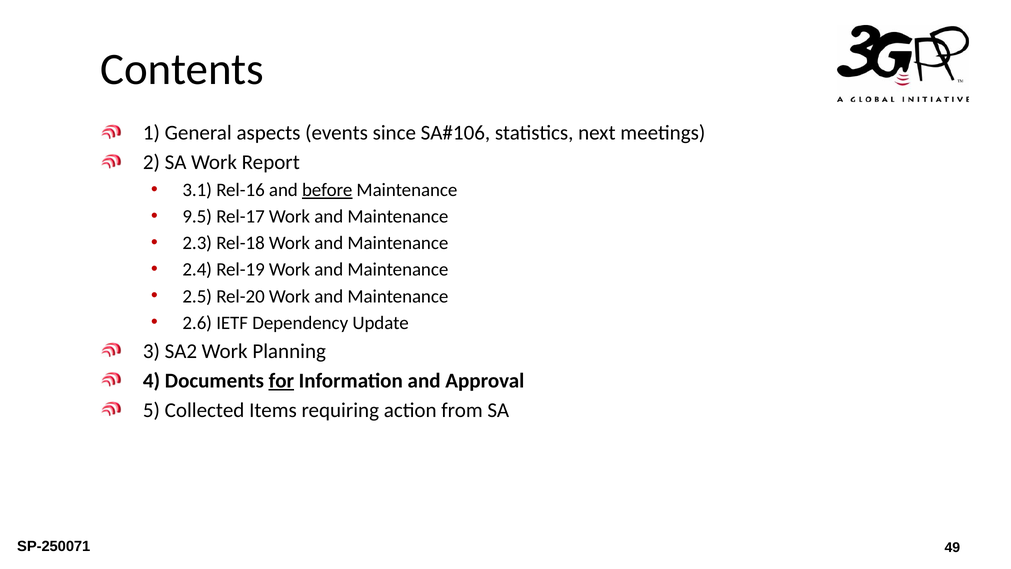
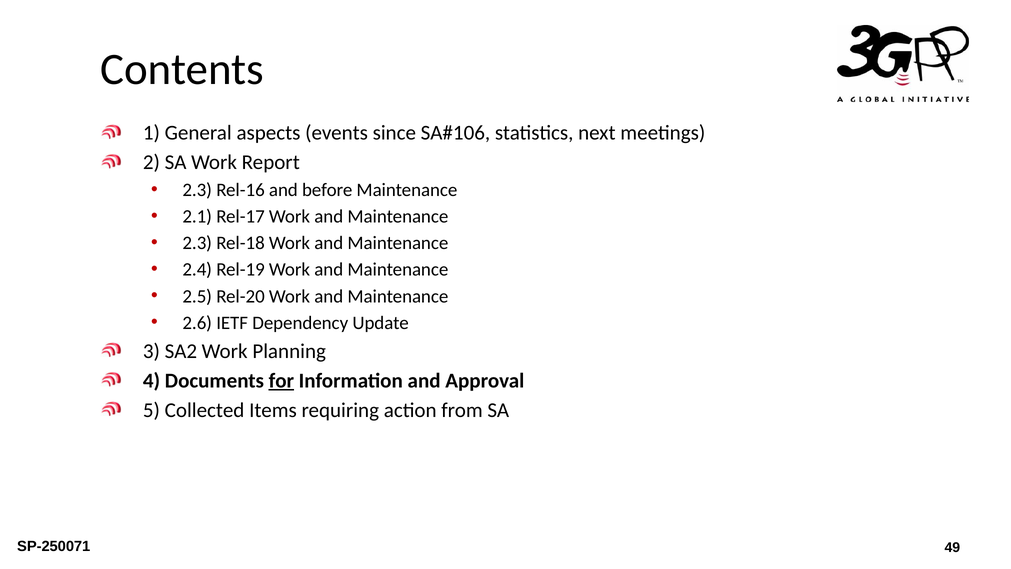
3.1: 3.1 -> 2.3 (197, 190)
before underline: present -> none (327, 190)
9.5: 9.5 -> 2.1 (197, 217)
